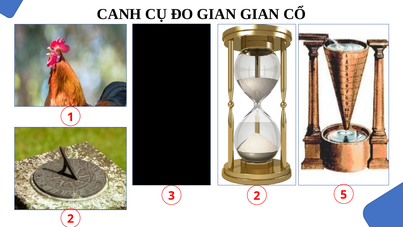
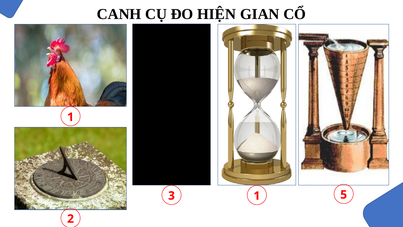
ĐO GIAN: GIAN -> HIỆN (217, 14)
3 2: 2 -> 1 (257, 196)
